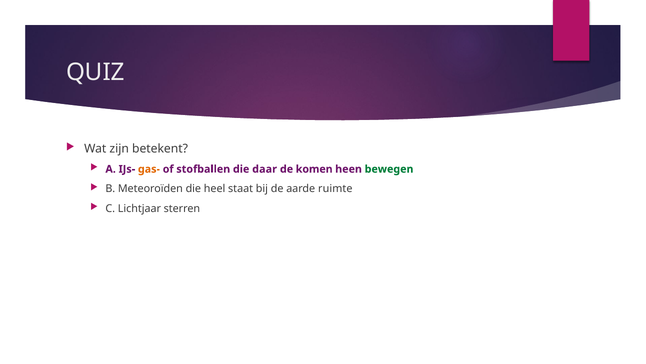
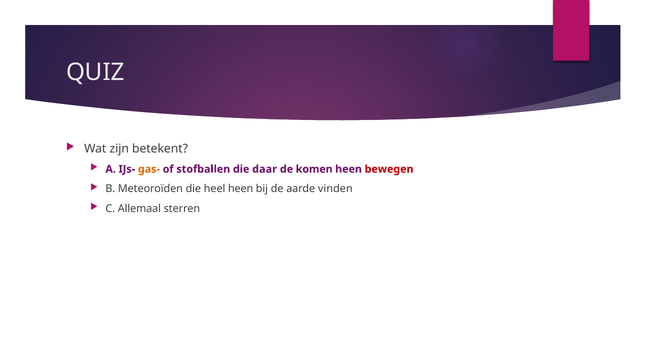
bewegen colour: green -> red (389, 169)
heel staat: staat -> heen (241, 188)
ruimte: ruimte -> vinden (335, 188)
Lichtjaar: Lichtjaar -> Allemaal (139, 208)
